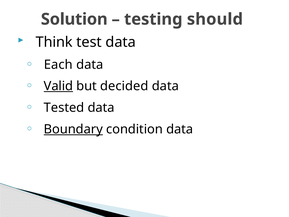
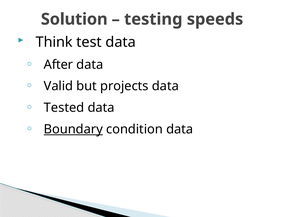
should: should -> speeds (215, 19)
Each: Each -> After (58, 64)
Valid underline: present -> none (58, 86)
decided: decided -> projects (124, 86)
